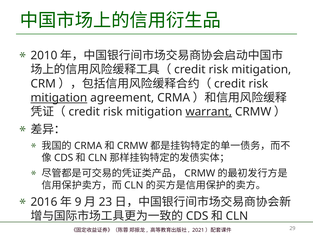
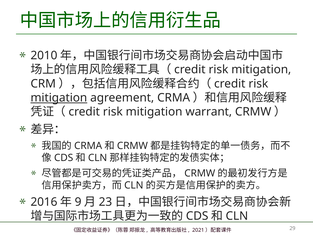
warrant underline: present -> none (209, 112)
